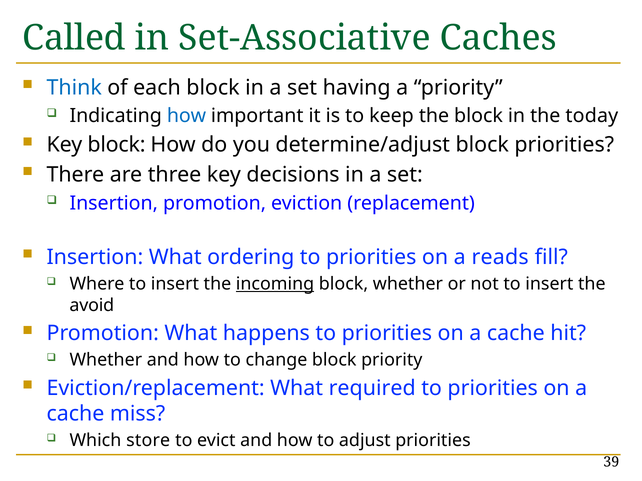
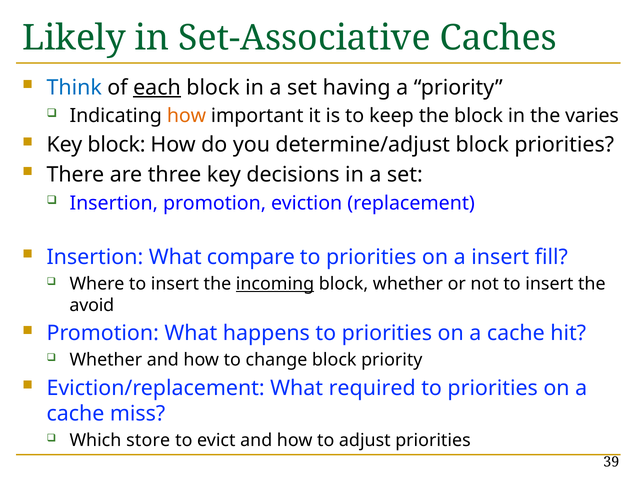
Called: Called -> Likely (74, 38)
each underline: none -> present (157, 88)
how colour: blue -> orange (186, 116)
today: today -> varies (592, 116)
ordering: ordering -> compare (251, 257)
a reads: reads -> insert (500, 257)
